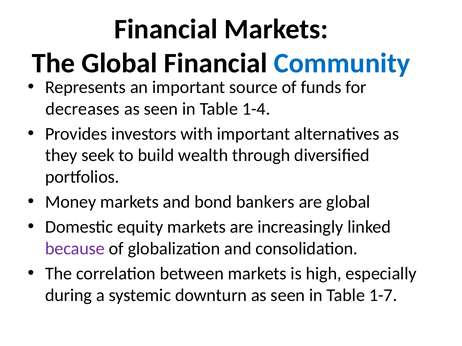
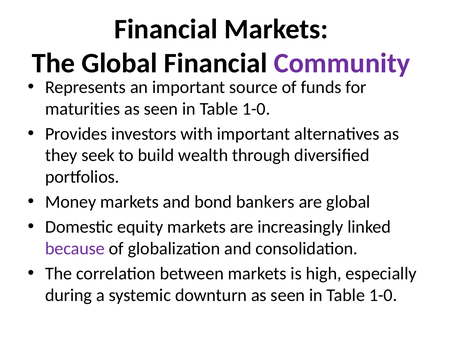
Community colour: blue -> purple (342, 63)
decreases: decreases -> maturities (83, 109)
1-4: 1-4 -> 1-0 (256, 109)
1-7: 1-7 -> 1-0 (383, 296)
